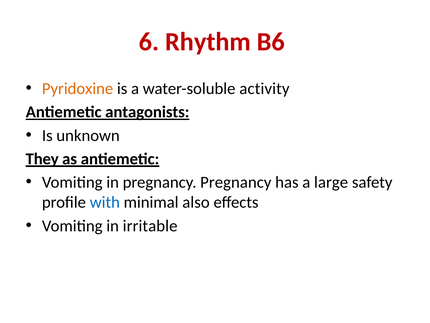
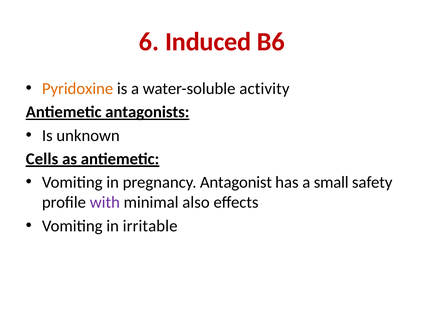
Rhythm: Rhythm -> Induced (208, 42)
They: They -> Cells (42, 159)
pregnancy Pregnancy: Pregnancy -> Antagonist (236, 182)
large: large -> small (331, 182)
with colour: blue -> purple (105, 202)
